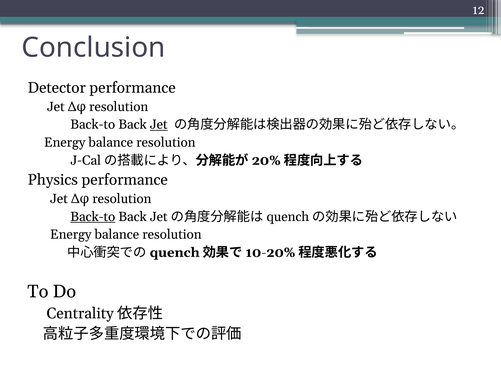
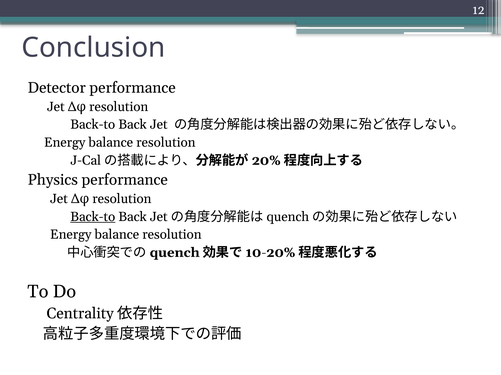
Jet underline: present -> none (159, 125)
